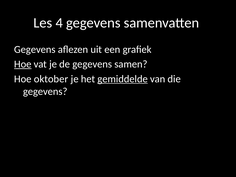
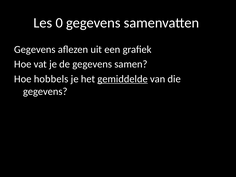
4: 4 -> 0 (59, 23)
Hoe underline: present -> none (23, 64)
oktober: oktober -> hobbels (51, 79)
